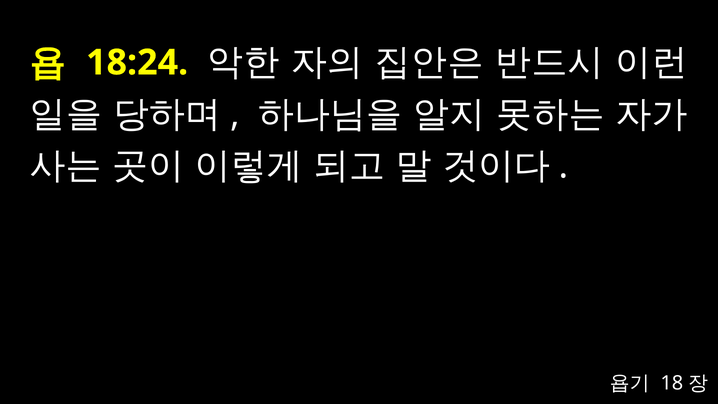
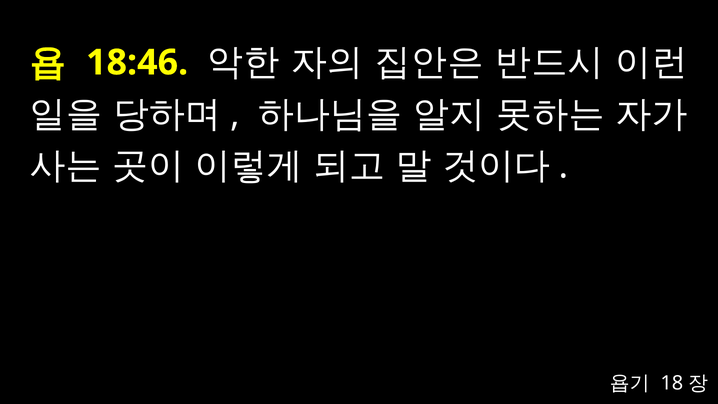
18:24: 18:24 -> 18:46 (137, 63)
